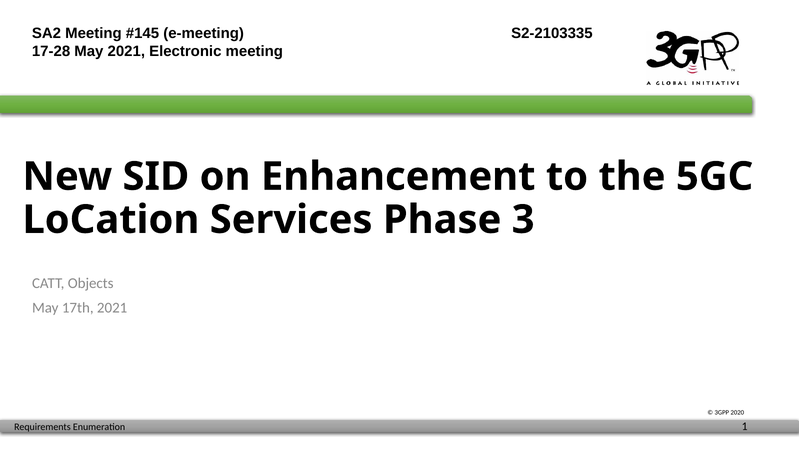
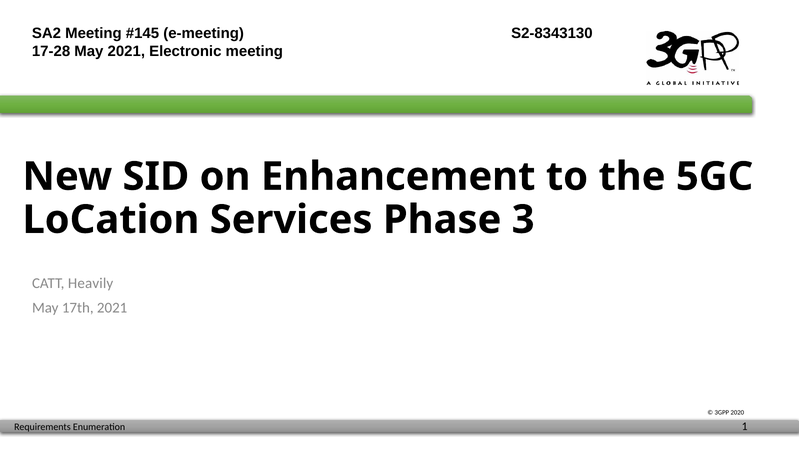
S2-2103335: S2-2103335 -> S2-8343130 (552, 34)
Objects: Objects -> Heavily (91, 283)
